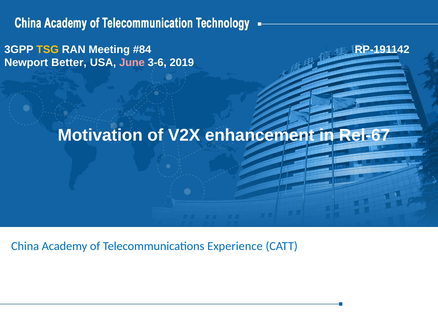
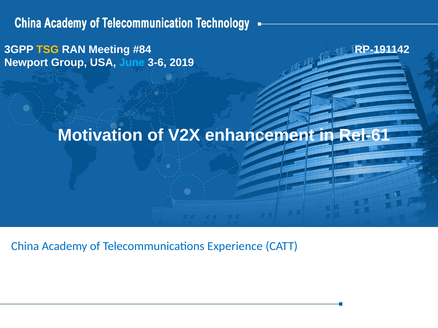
Better: Better -> Group (69, 63)
June colour: pink -> light blue (132, 63)
Rel-67: Rel-67 -> Rel-61 (365, 135)
